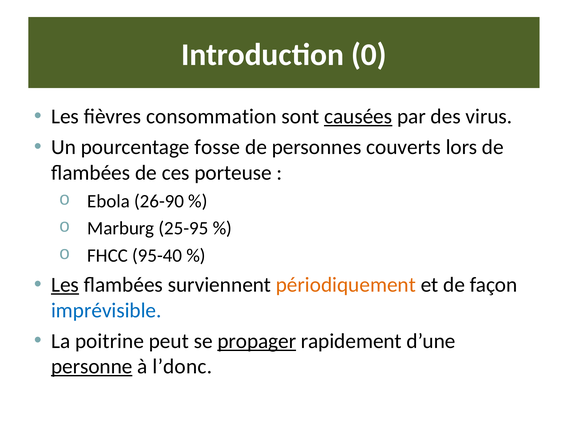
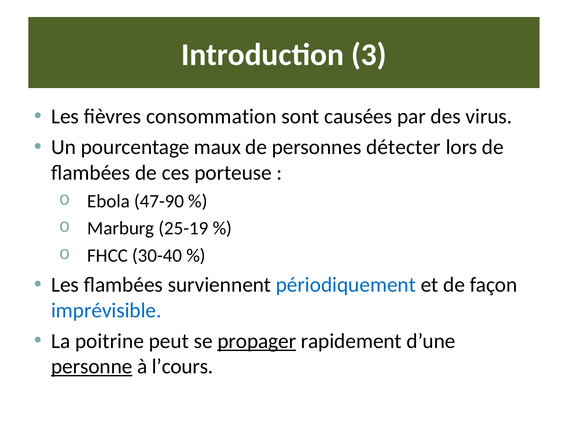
0: 0 -> 3 (369, 55)
causées underline: present -> none (358, 117)
fosse: fosse -> maux (217, 147)
couverts: couverts -> détecter (403, 147)
26-90: 26-90 -> 47-90 (159, 201)
25-95: 25-95 -> 25-19 (183, 228)
95-40: 95-40 -> 30-40 (157, 255)
Les underline: present -> none (65, 285)
périodiquement colour: orange -> blue (346, 285)
l’donc: l’donc -> l’cours (183, 367)
